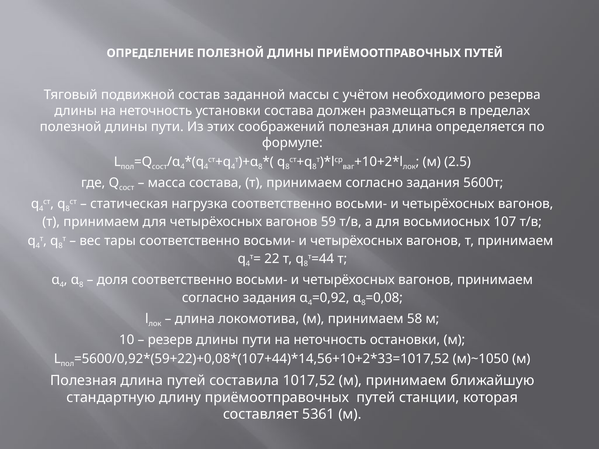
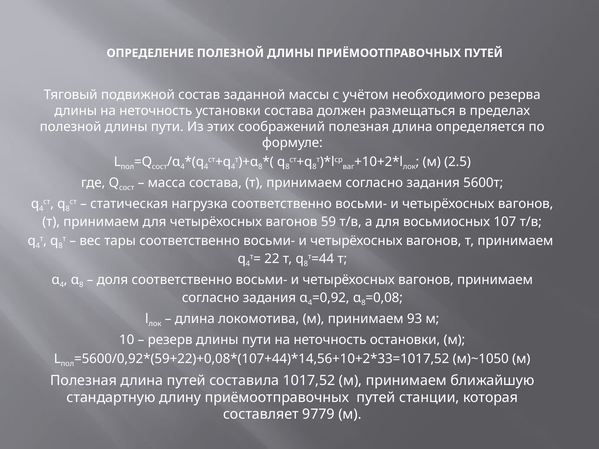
58: 58 -> 93 (415, 319)
5361: 5361 -> 9779 (319, 415)
